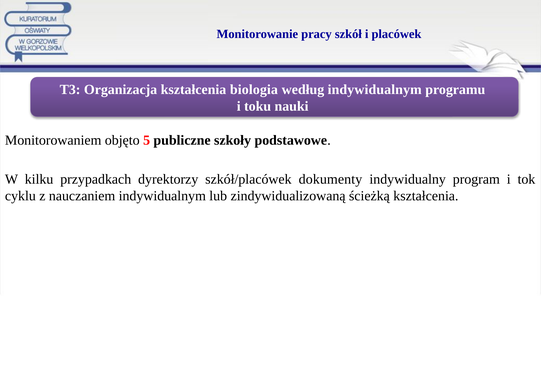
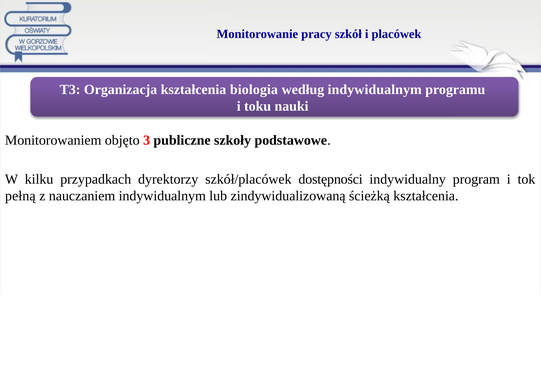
5: 5 -> 3 (147, 140)
dokumenty: dokumenty -> dostępności (331, 179)
cyklu: cyklu -> pełną (20, 196)
